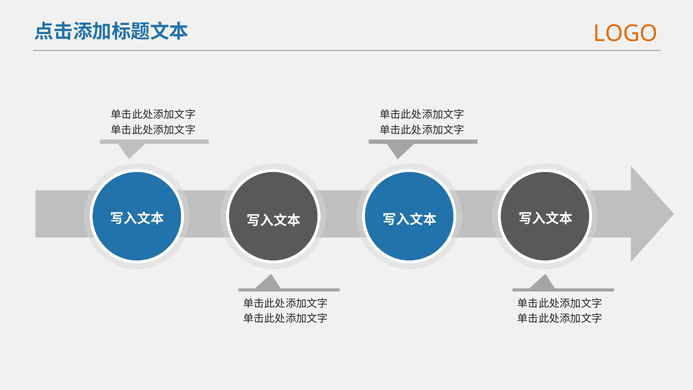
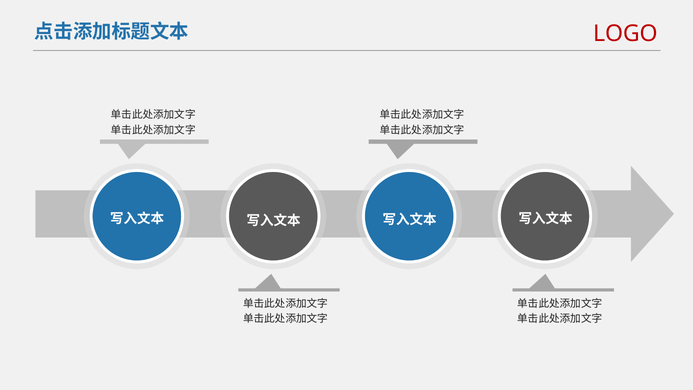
LOGO colour: orange -> red (625, 34)
